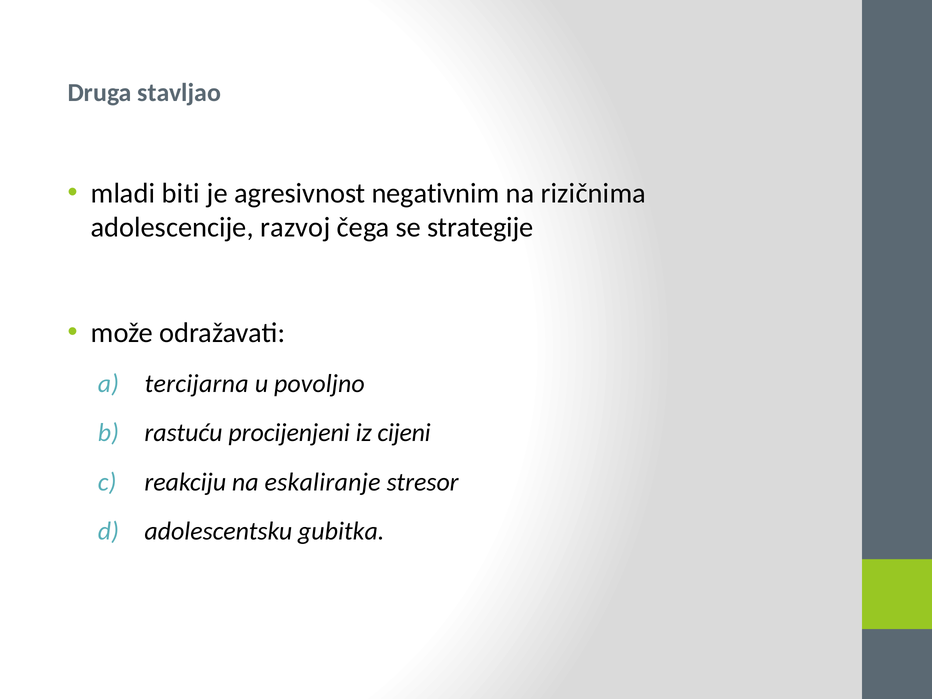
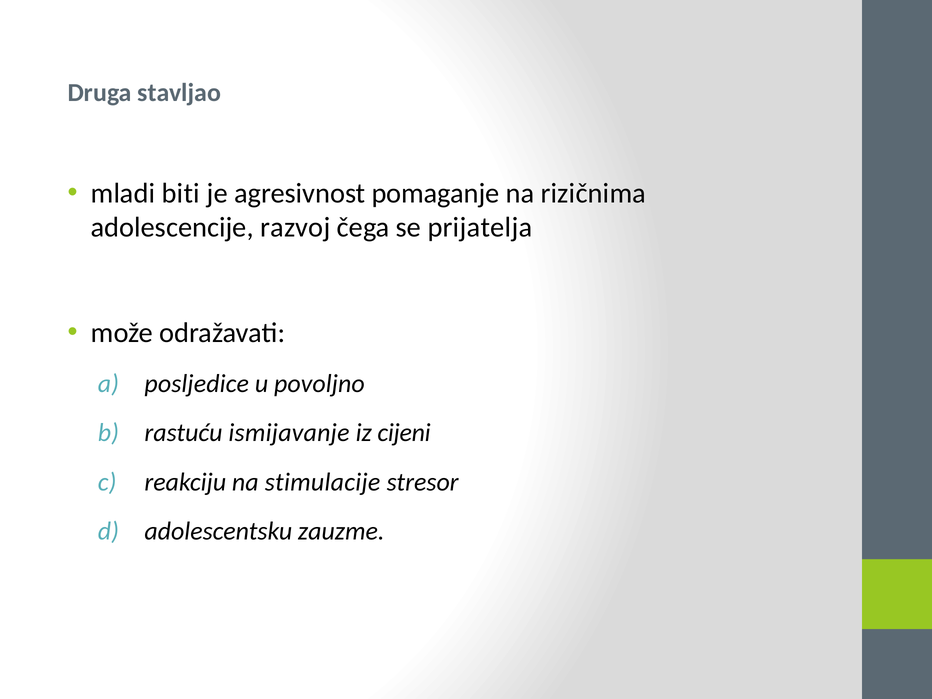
negativnim: negativnim -> pomaganje (436, 193)
strategije: strategije -> prijatelja (480, 227)
tercijarna: tercijarna -> posljedice (197, 384)
procijenjeni: procijenjeni -> ismijavanje (289, 433)
eskaliranje: eskaliranje -> stimulacije (323, 482)
gubitka: gubitka -> zauzme (341, 531)
